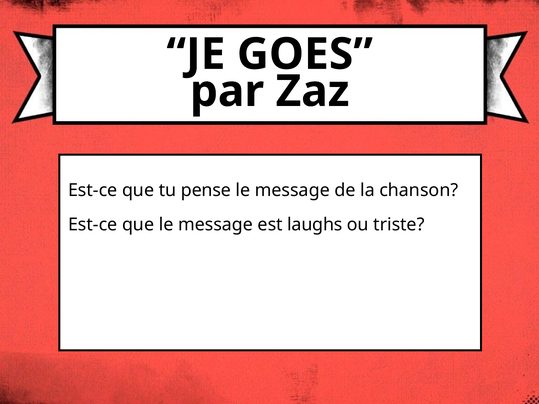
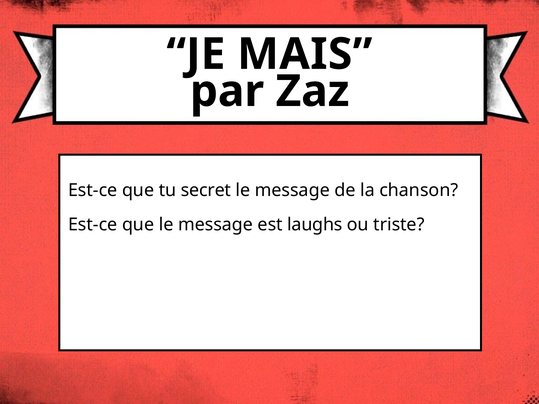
GOES: GOES -> MAIS (305, 54)
pense: pense -> secret (206, 191)
